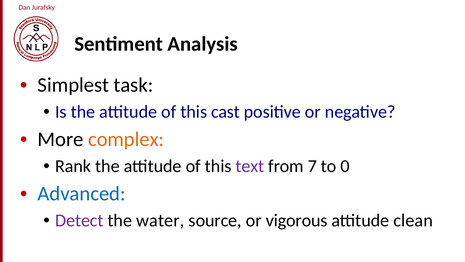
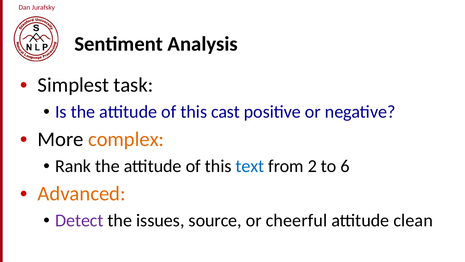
text colour: purple -> blue (250, 166)
7: 7 -> 2 (312, 166)
0: 0 -> 6 (345, 166)
Advanced colour: blue -> orange (82, 194)
water: water -> issues (160, 220)
vigorous: vigorous -> cheerful (296, 220)
